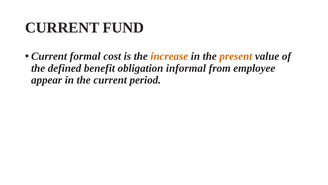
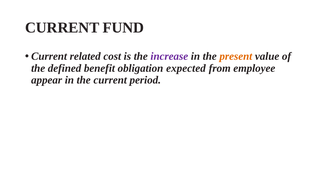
formal: formal -> related (85, 56)
increase colour: orange -> purple (169, 56)
informal: informal -> expected (186, 68)
